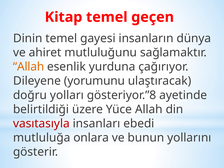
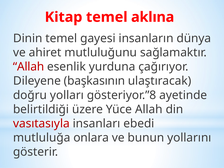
geçen: geçen -> aklına (153, 17)
Allah colour: orange -> red (29, 67)
yorumunu: yorumunu -> başkasının (94, 81)
